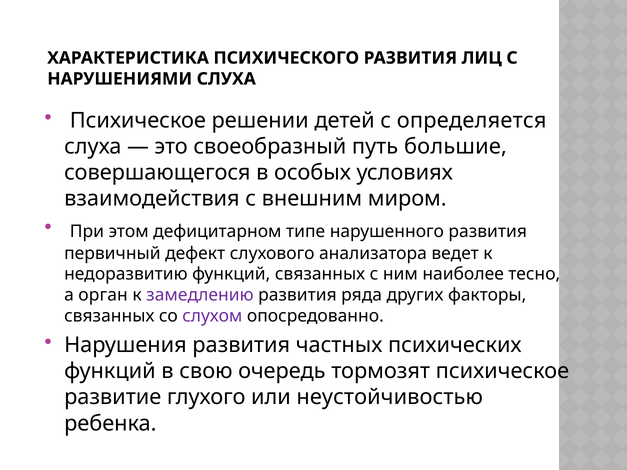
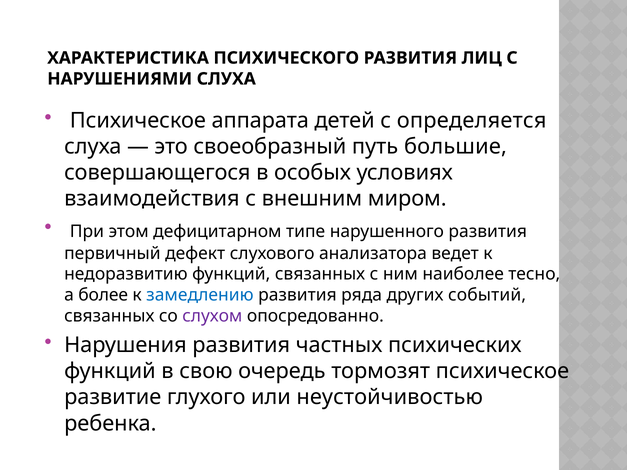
решении: решении -> аппарата (260, 121)
орган: орган -> более (103, 295)
замедлению colour: purple -> blue (200, 295)
факторы: факторы -> событий (487, 295)
